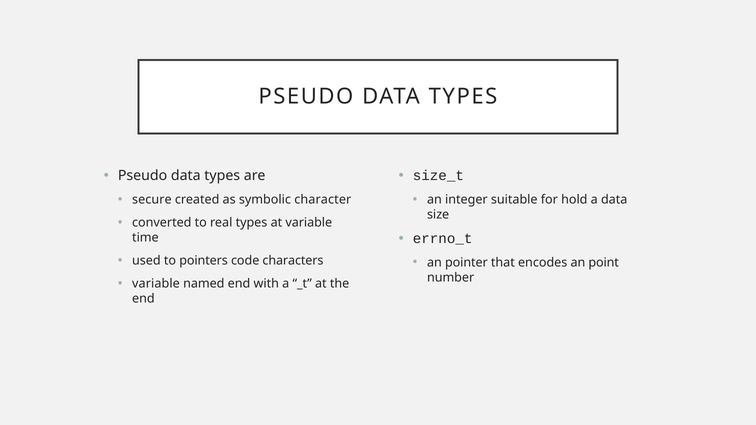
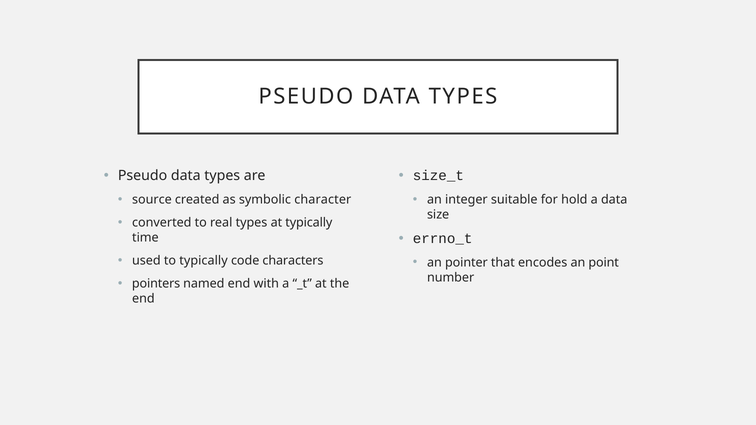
secure: secure -> source (152, 200)
at variable: variable -> typically (309, 223)
to pointers: pointers -> typically (204, 261)
variable: variable -> pointers (156, 284)
